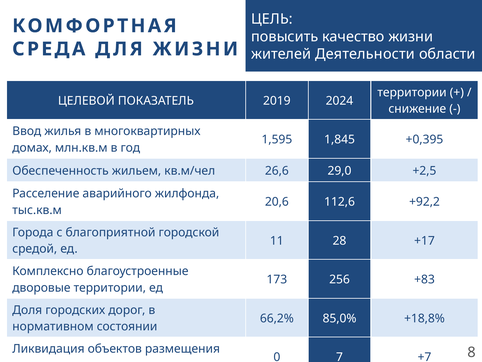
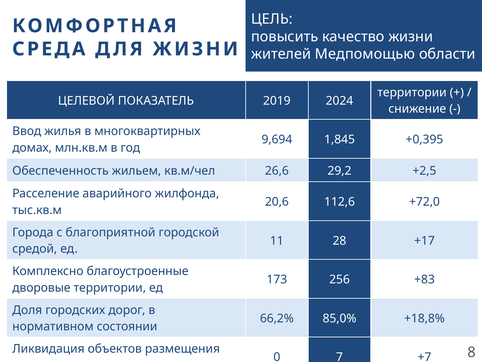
Деятельности: Деятельности -> Медпомощью (365, 54)
1,595: 1,595 -> 9,694 (277, 139)
29,0: 29,0 -> 29,2 (339, 171)
+92,2: +92,2 -> +72,0 (424, 202)
